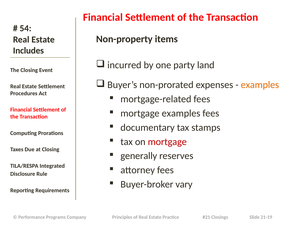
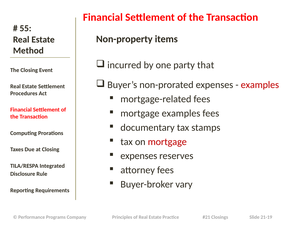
54: 54 -> 55 (26, 28)
Includes: Includes -> Method (28, 51)
land: land -> that (206, 65)
examples colour: orange -> red (260, 85)
generally: generally -> expenses (139, 156)
